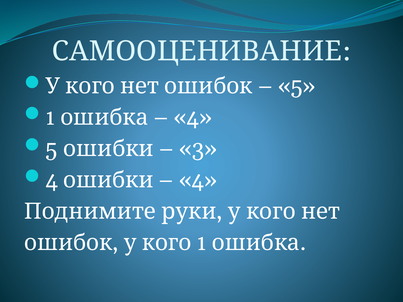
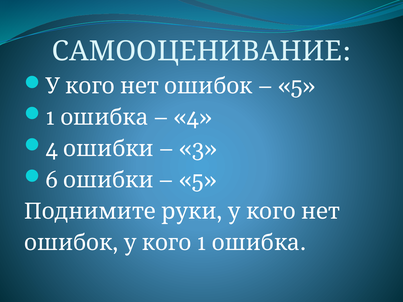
5: 5 -> 4 (52, 149)
4: 4 -> 6 (52, 180)
4: 4 -> 5 (198, 180)
